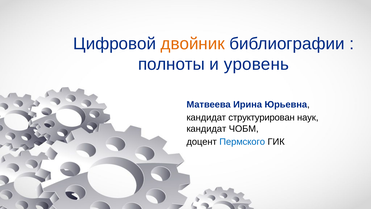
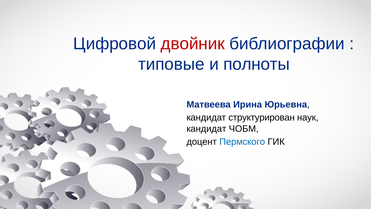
двойник colour: orange -> red (193, 44)
полноты: полноты -> типовые (171, 64)
уровень: уровень -> полноты (257, 64)
